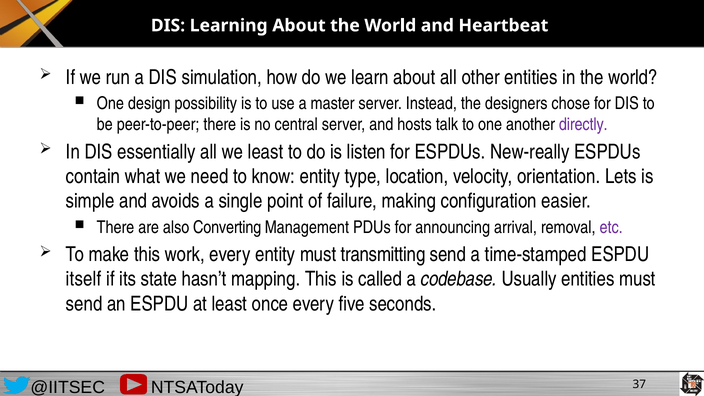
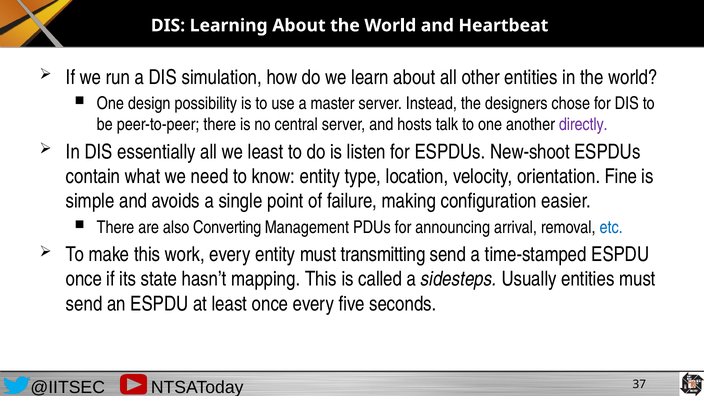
New-really: New-really -> New-shoot (530, 152)
Lets: Lets -> Fine (621, 176)
etc colour: purple -> blue (611, 227)
itself: itself -> once (84, 279)
codebase: codebase -> sidesteps (459, 279)
